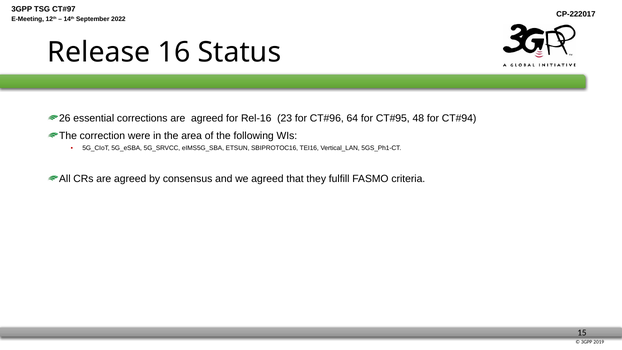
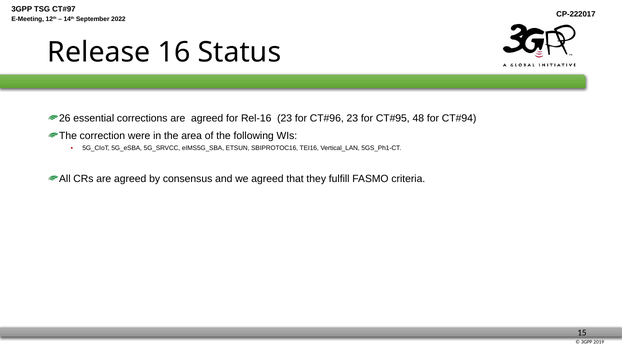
64: 64 -> 23 (352, 118)
